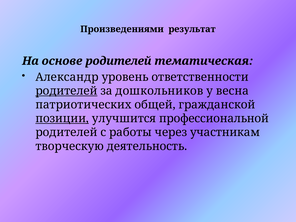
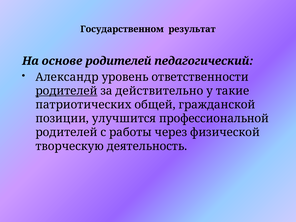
Произведениями: Произведениями -> Государственном (122, 29)
тематическая: тематическая -> педагогический (204, 61)
дошкольников: дошкольников -> действительно (159, 91)
весна: весна -> такие (233, 91)
позиции underline: present -> none (62, 119)
участникам: участникам -> физической (225, 132)
